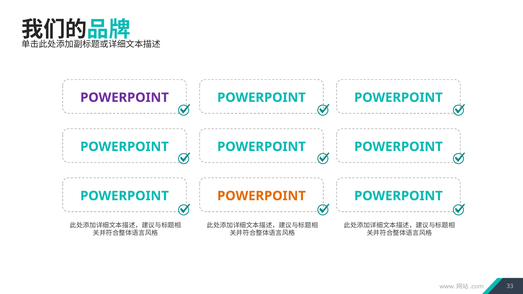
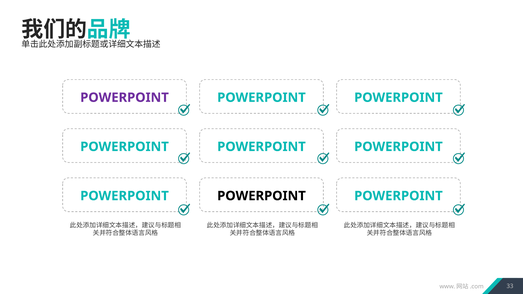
POWERPOINT colour: orange -> black (261, 196)
